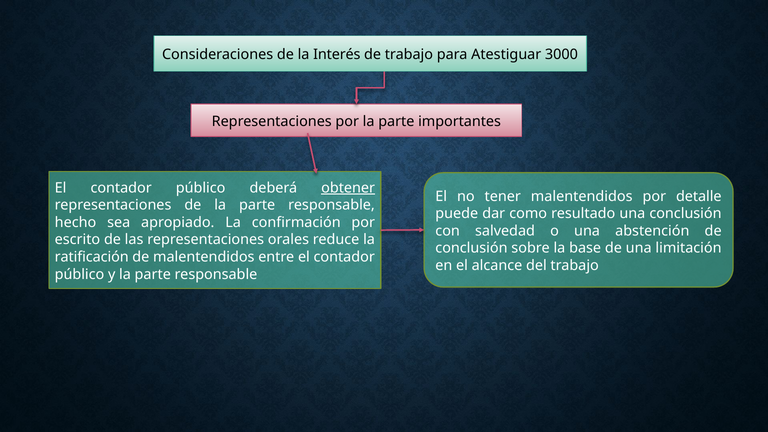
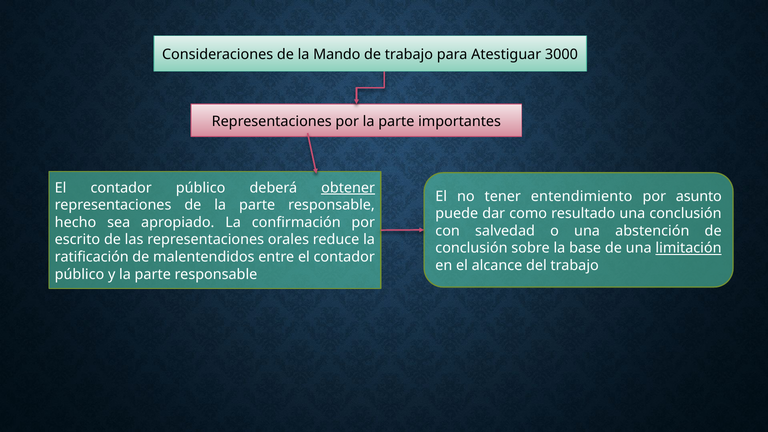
Interés: Interés -> Mando (337, 55)
tener malentendidos: malentendidos -> entendimiento (582, 196)
detalle: detalle -> asunto (699, 196)
limitación underline: none -> present (689, 248)
